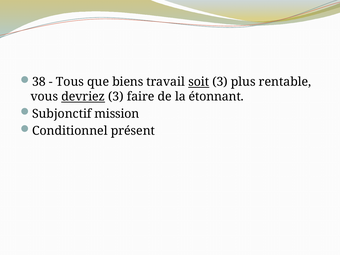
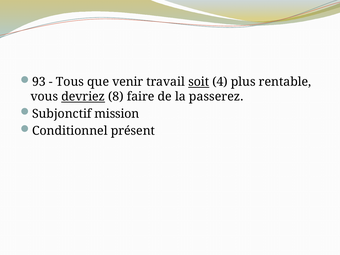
38: 38 -> 93 (39, 82)
biens: biens -> venir (128, 82)
soit 3: 3 -> 4 (220, 82)
devriez 3: 3 -> 8 (116, 97)
étonnant: étonnant -> passerez (216, 97)
